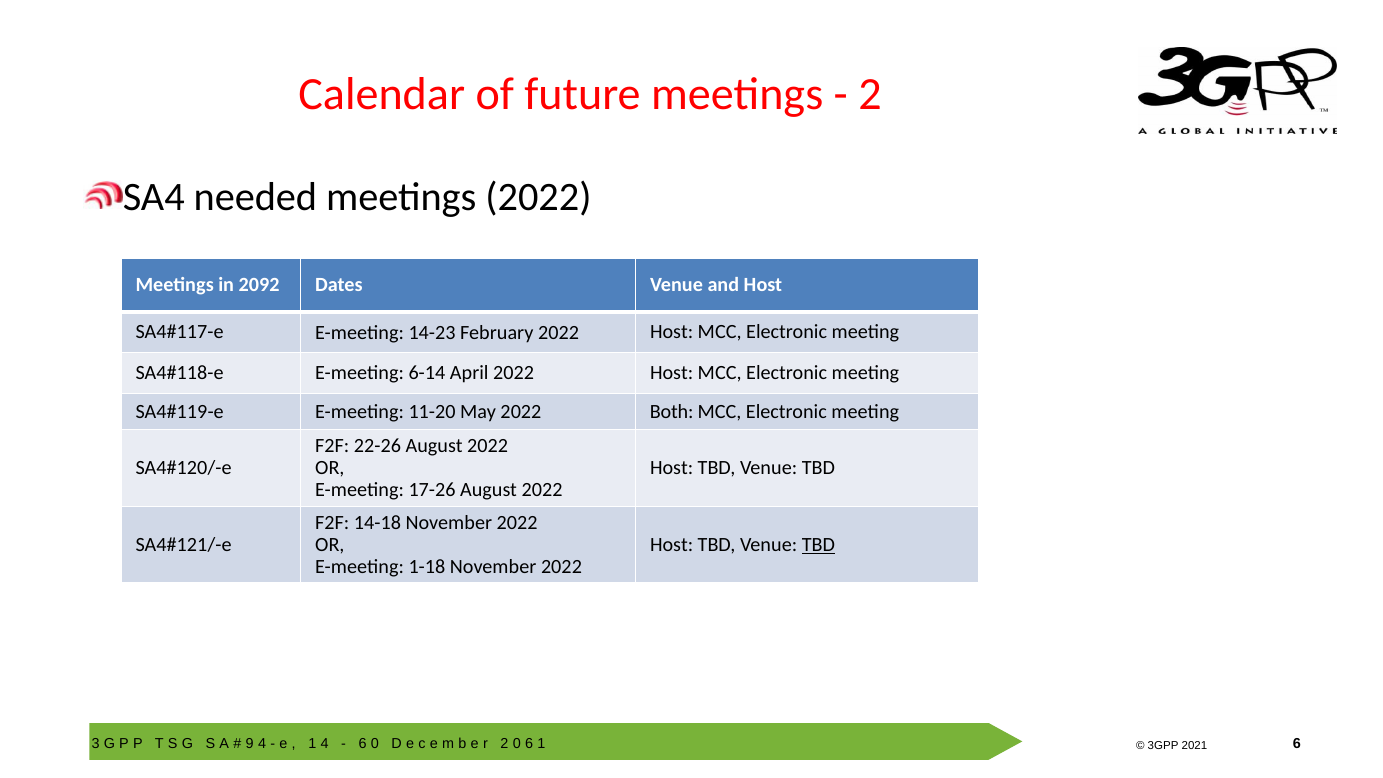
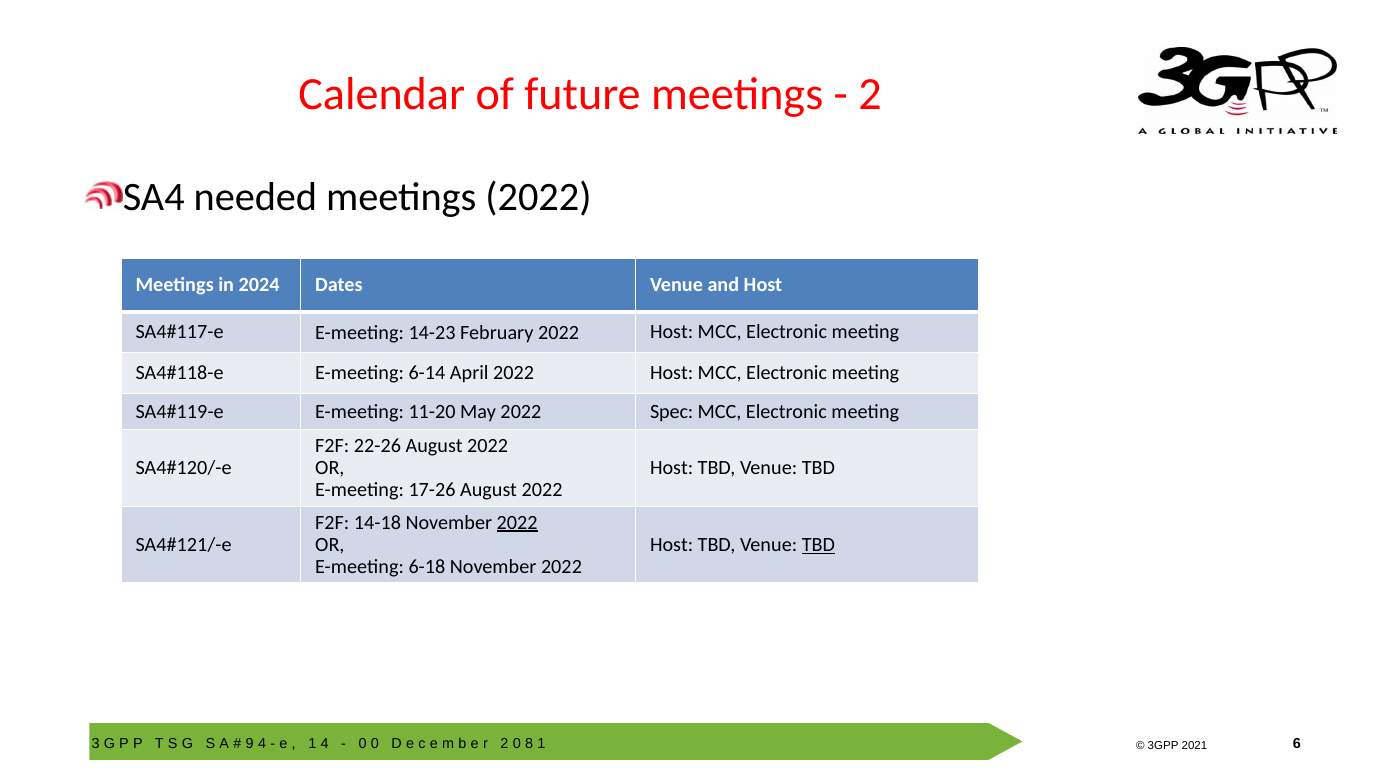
2092: 2092 -> 2024 (259, 285)
Both: Both -> Spec (672, 411)
2022 underline: none -> present (517, 522)
1-18: 1-18 -> 6-18 (427, 567)
6: 6 -> 0 (363, 744)
6: 6 -> 8 (529, 744)
